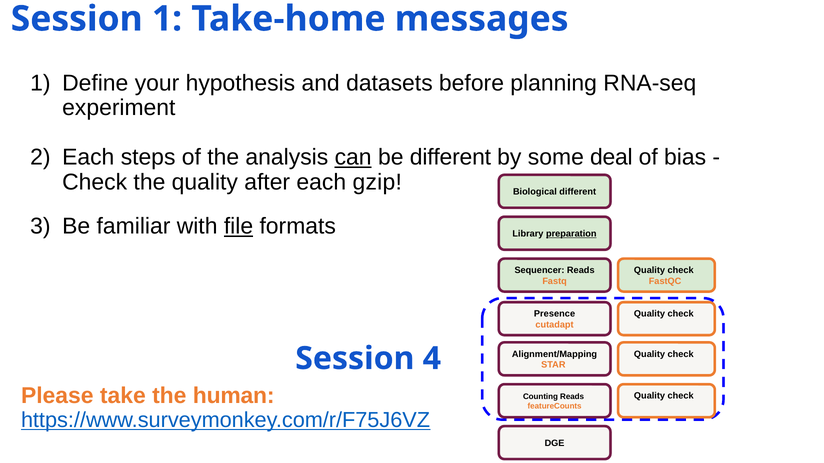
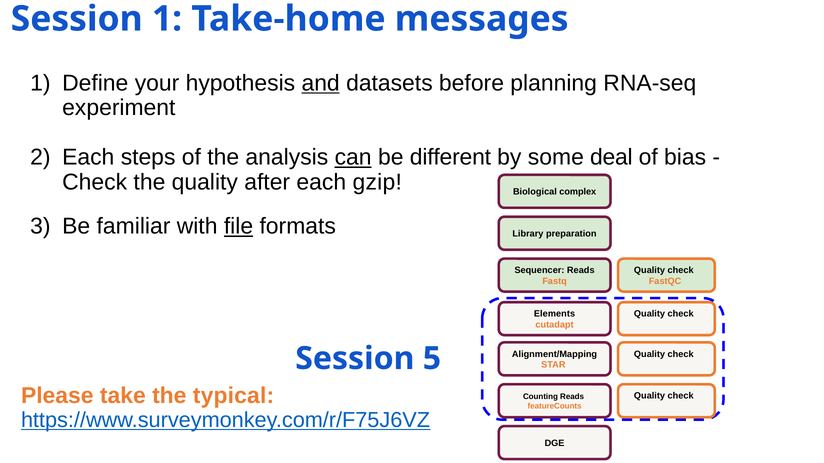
and underline: none -> present (321, 83)
Biological different: different -> complex (578, 192)
preparation underline: present -> none (571, 234)
Presence: Presence -> Elements (555, 314)
4: 4 -> 5 (432, 359)
human: human -> typical (234, 396)
